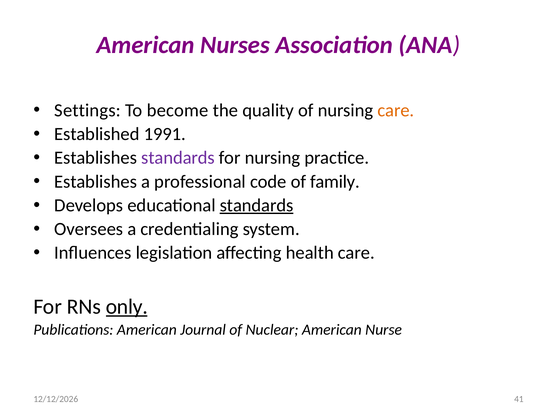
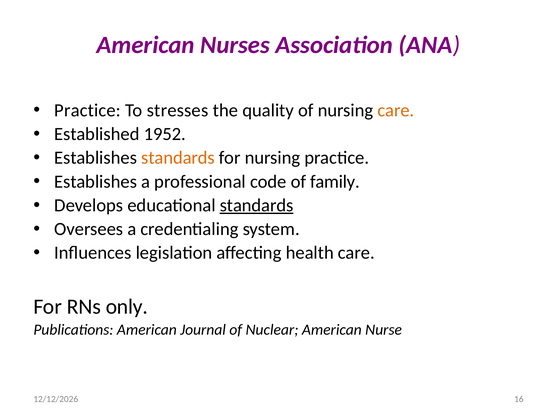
Settings: Settings -> Practice (88, 110)
become: become -> stresses (178, 110)
1991: 1991 -> 1952 (165, 134)
standards colour: purple -> orange (178, 158)
only underline: present -> none (127, 306)
41: 41 -> 16 (519, 399)
